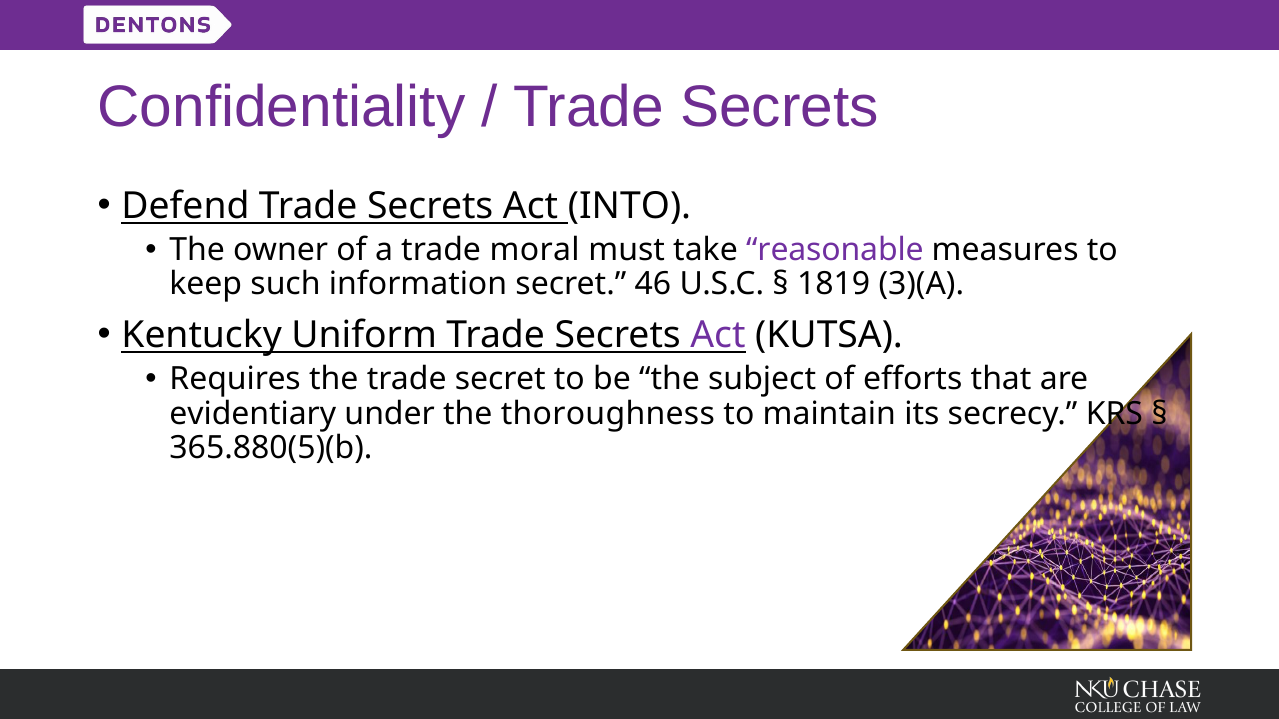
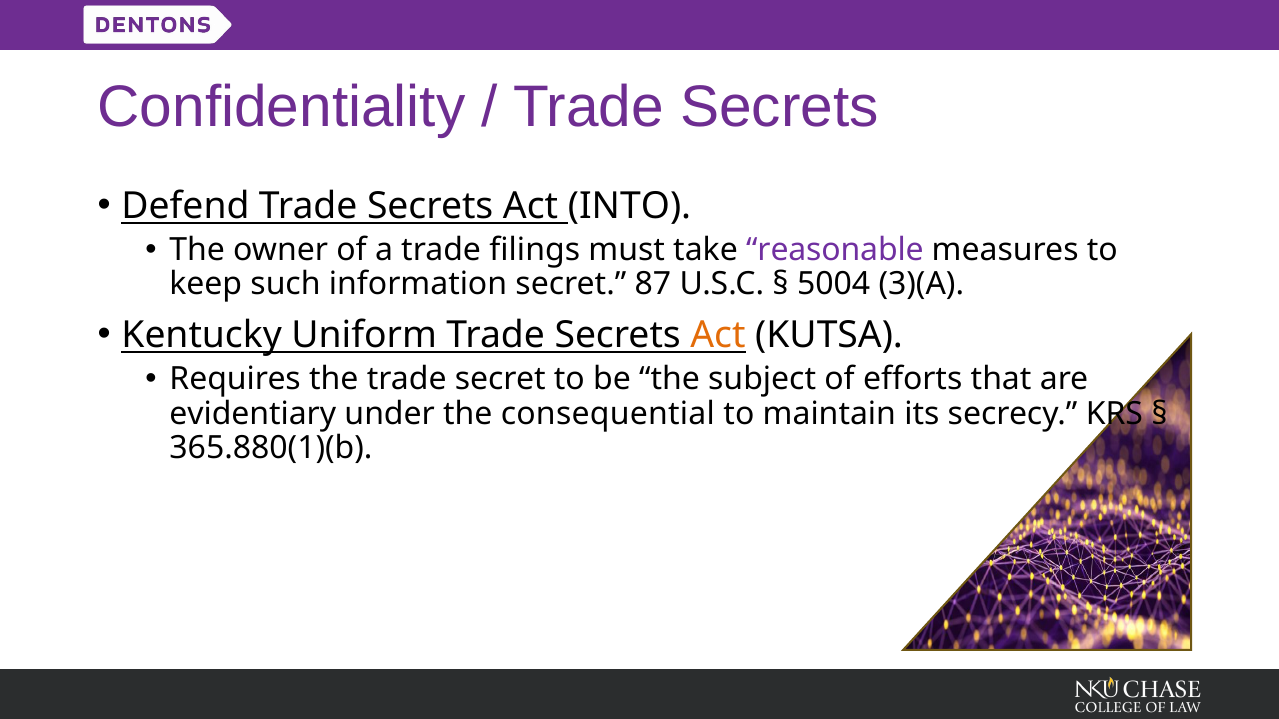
moral: moral -> filings (535, 250)
46: 46 -> 87 (653, 285)
1819: 1819 -> 5004 (834, 285)
Act colour: purple -> orange (718, 335)
thoroughness: thoroughness -> consequential (608, 414)
365.880(5)(b: 365.880(5)(b -> 365.880(1)(b (271, 448)
